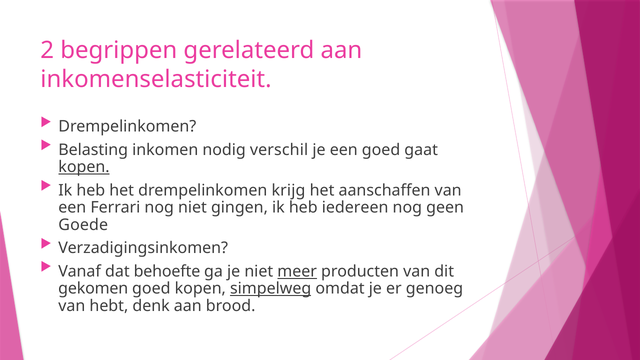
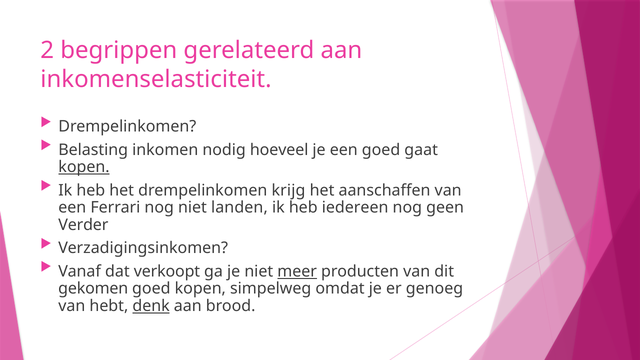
verschil: verschil -> hoeveel (279, 150)
gingen: gingen -> landen (239, 208)
Goede: Goede -> Verder (83, 225)
behoefte: behoefte -> verkoopt (167, 271)
simpelweg underline: present -> none (271, 289)
denk underline: none -> present (151, 306)
